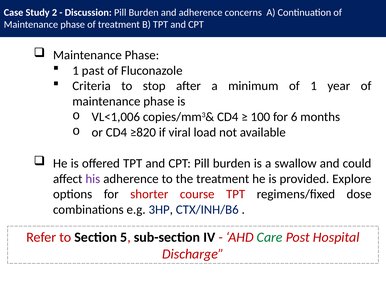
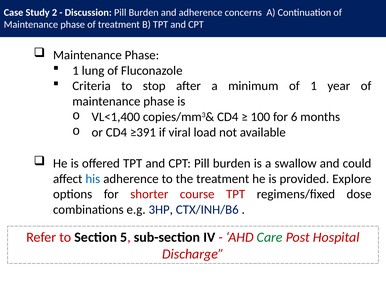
past: past -> lung (93, 70)
VL<1,006: VL<1,006 -> VL<1,400 (116, 117)
≥820: ≥820 -> ≥391 (143, 132)
his colour: purple -> blue (93, 178)
